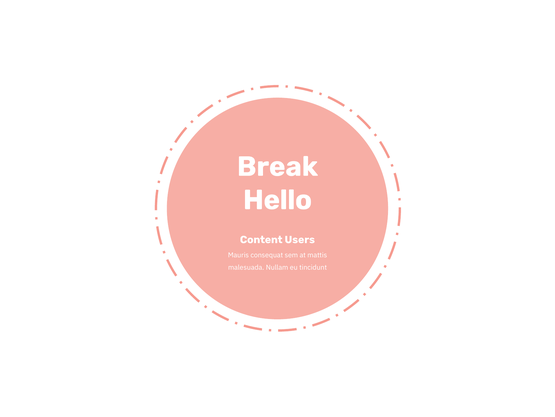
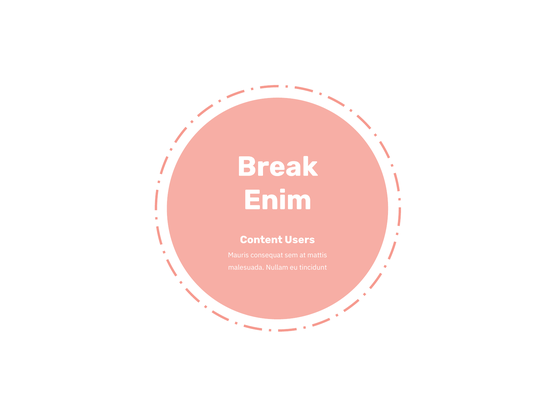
Hello: Hello -> Enim (278, 200)
